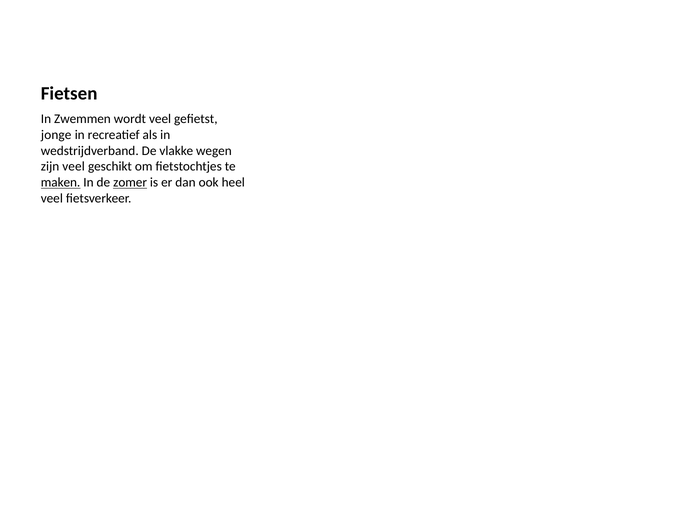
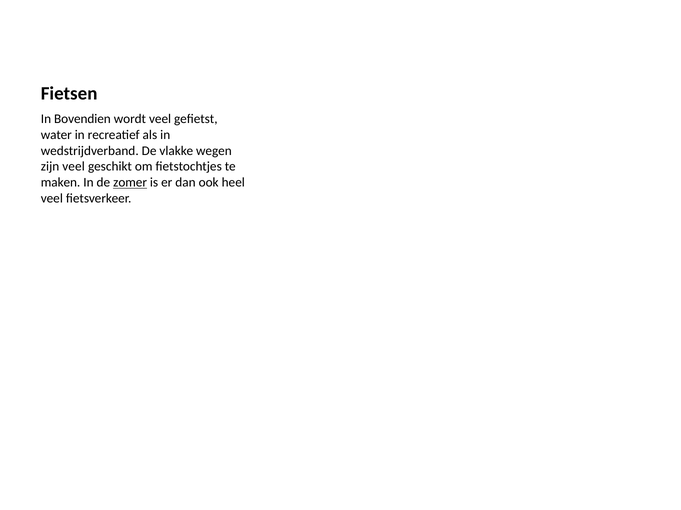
Zwemmen: Zwemmen -> Bovendien (82, 119)
jonge: jonge -> water (56, 135)
maken underline: present -> none (61, 183)
